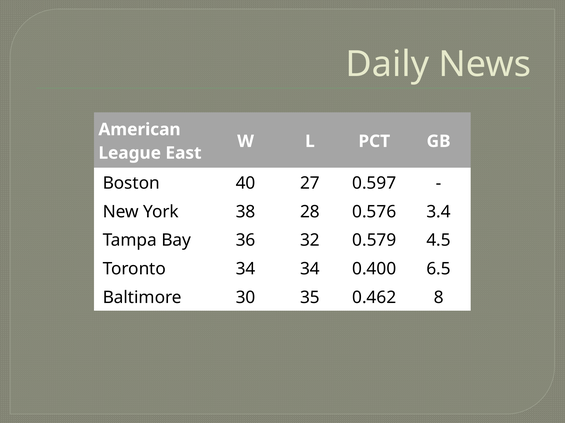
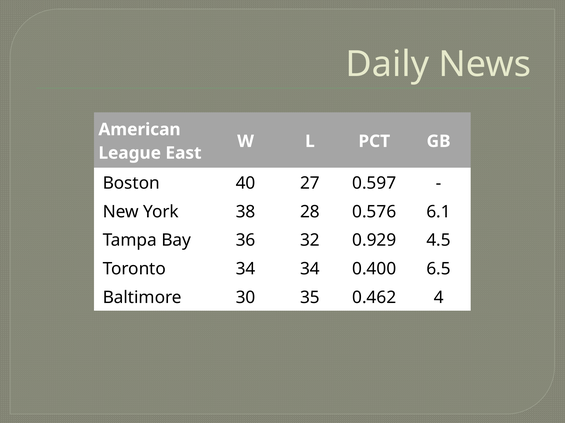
3.4: 3.4 -> 6.1 (439, 212)
0.579: 0.579 -> 0.929 (374, 241)
8: 8 -> 4 (439, 298)
